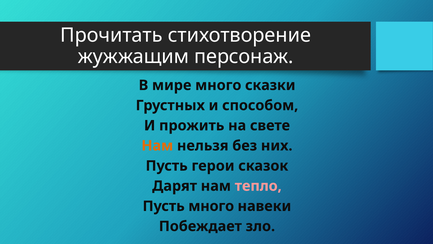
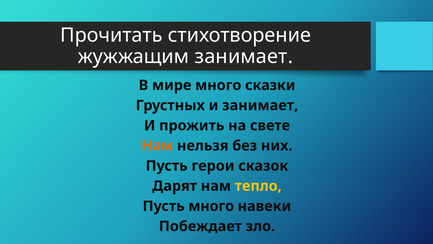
жужжащим персонаж: персонаж -> занимает (244, 57)
и способом: способом -> занимает (260, 105)
тепло colour: pink -> yellow (258, 186)
